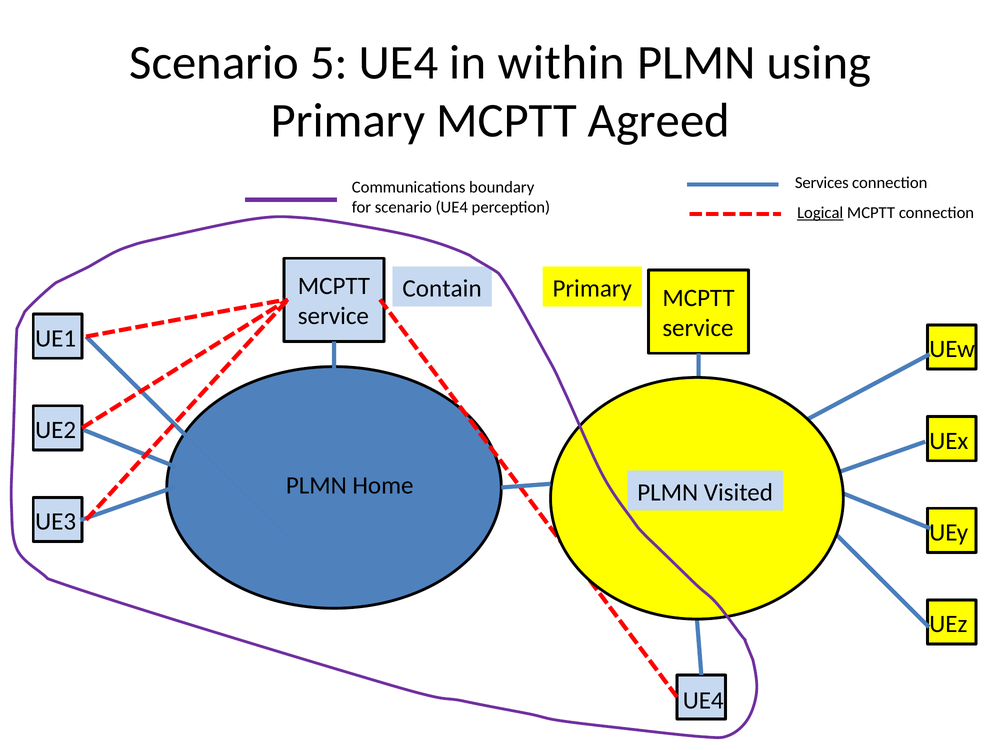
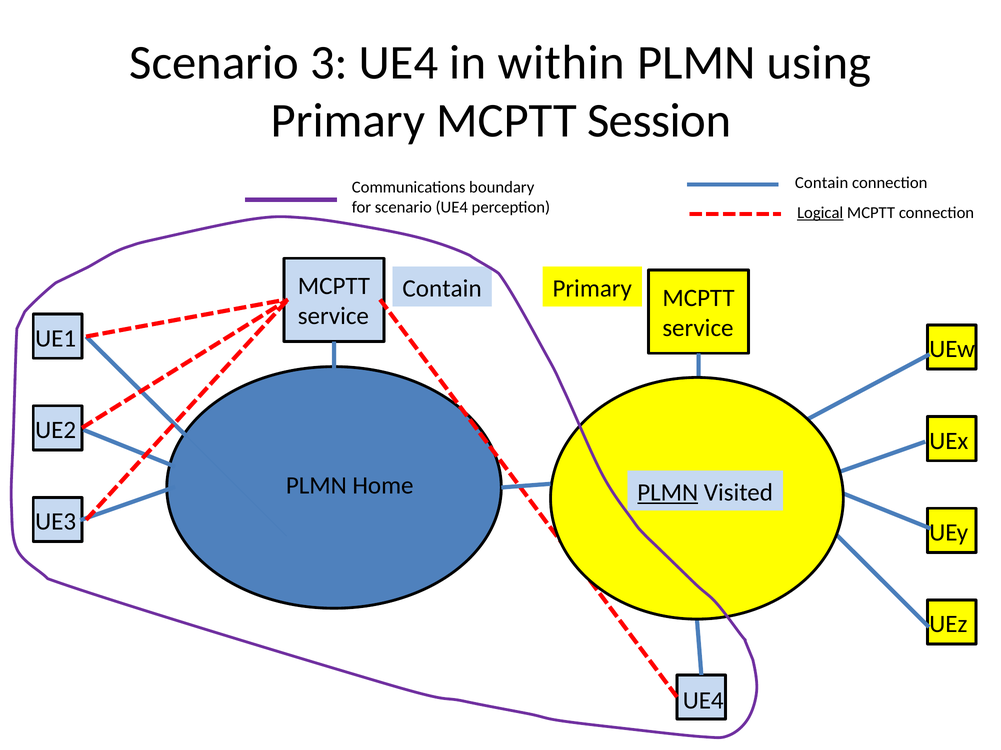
5: 5 -> 3 (329, 63)
Agreed: Agreed -> Session (659, 121)
Services: Services -> Contain (822, 183)
PLMN underline: none -> present (668, 493)
